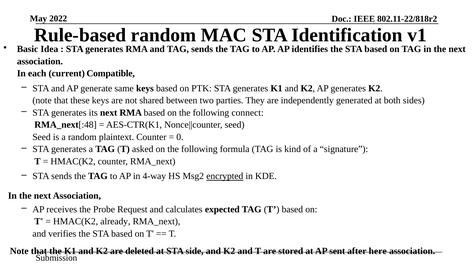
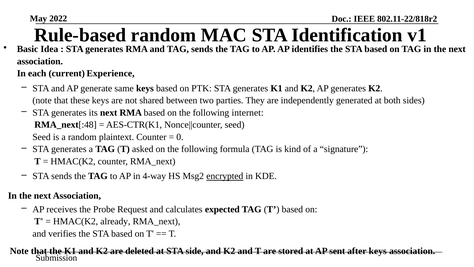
Compatible: Compatible -> Experience (111, 73)
connect: connect -> internet (248, 113)
after here: here -> keys (378, 251)
